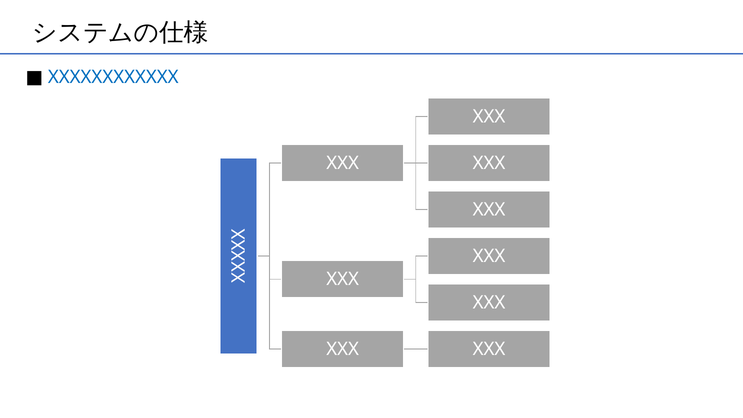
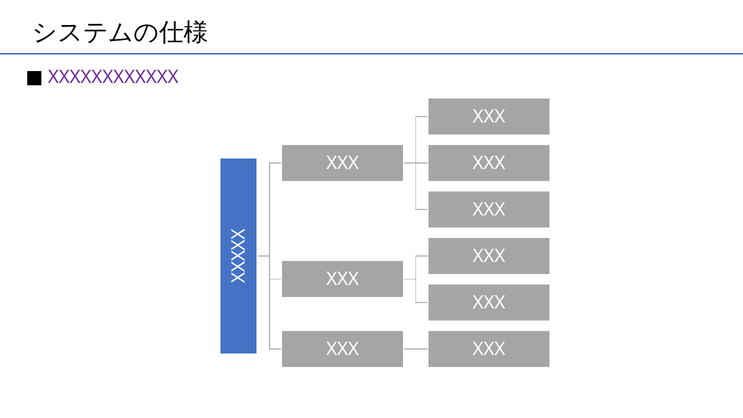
XXXXXXXXXXXX colour: blue -> purple (113, 77)
